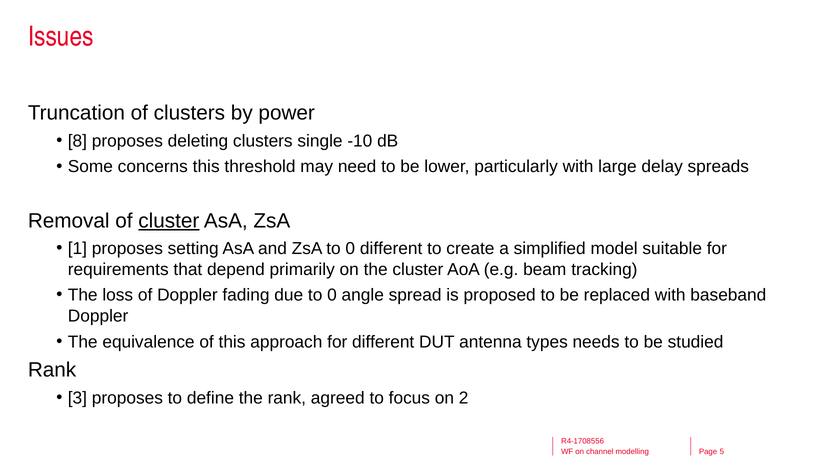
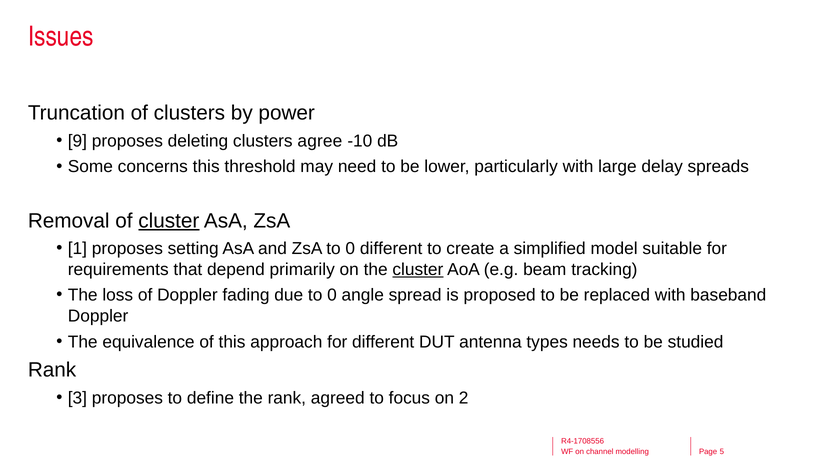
8: 8 -> 9 (77, 141)
single: single -> agree (320, 141)
cluster underline: none -> present (418, 270)
